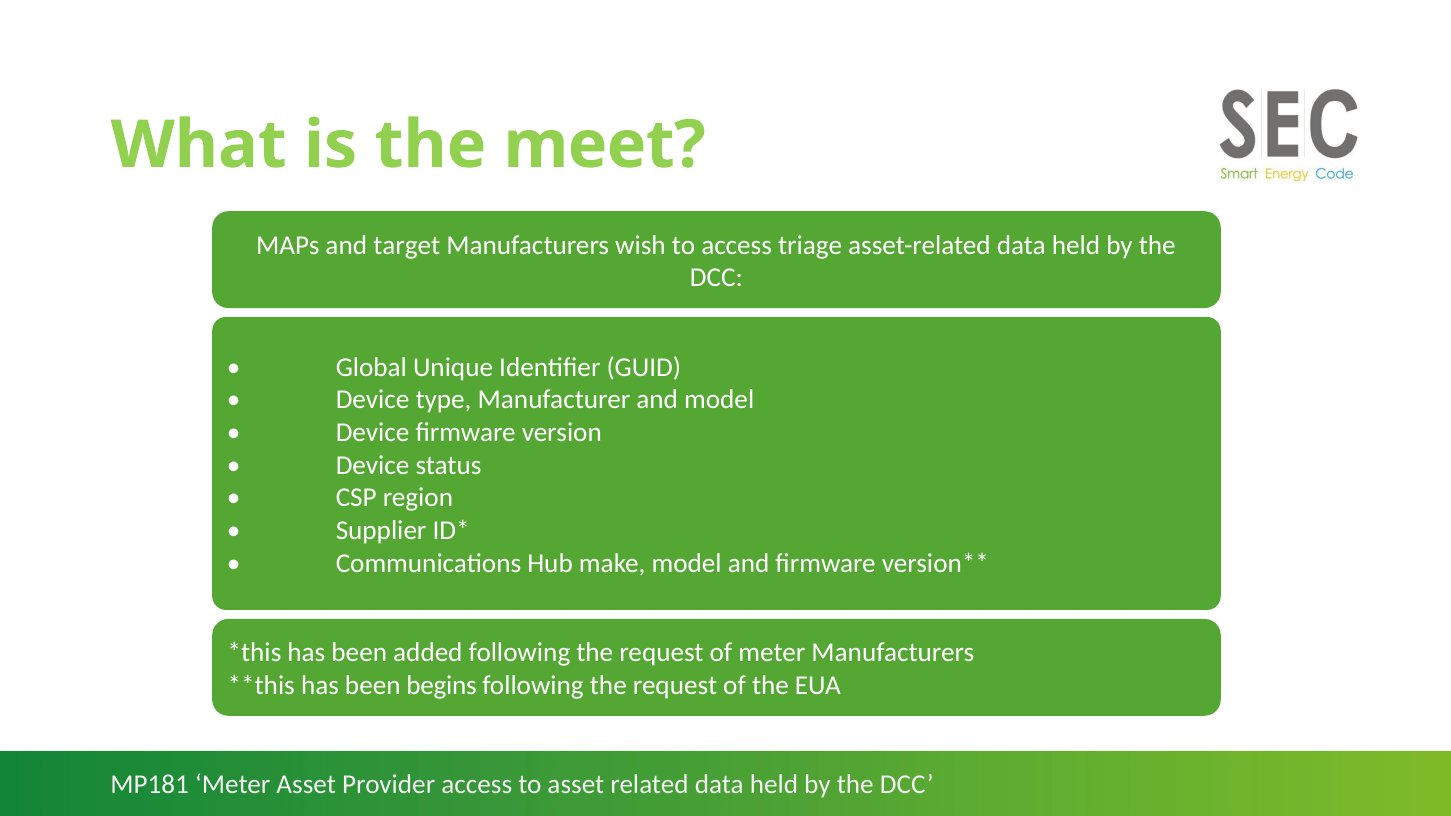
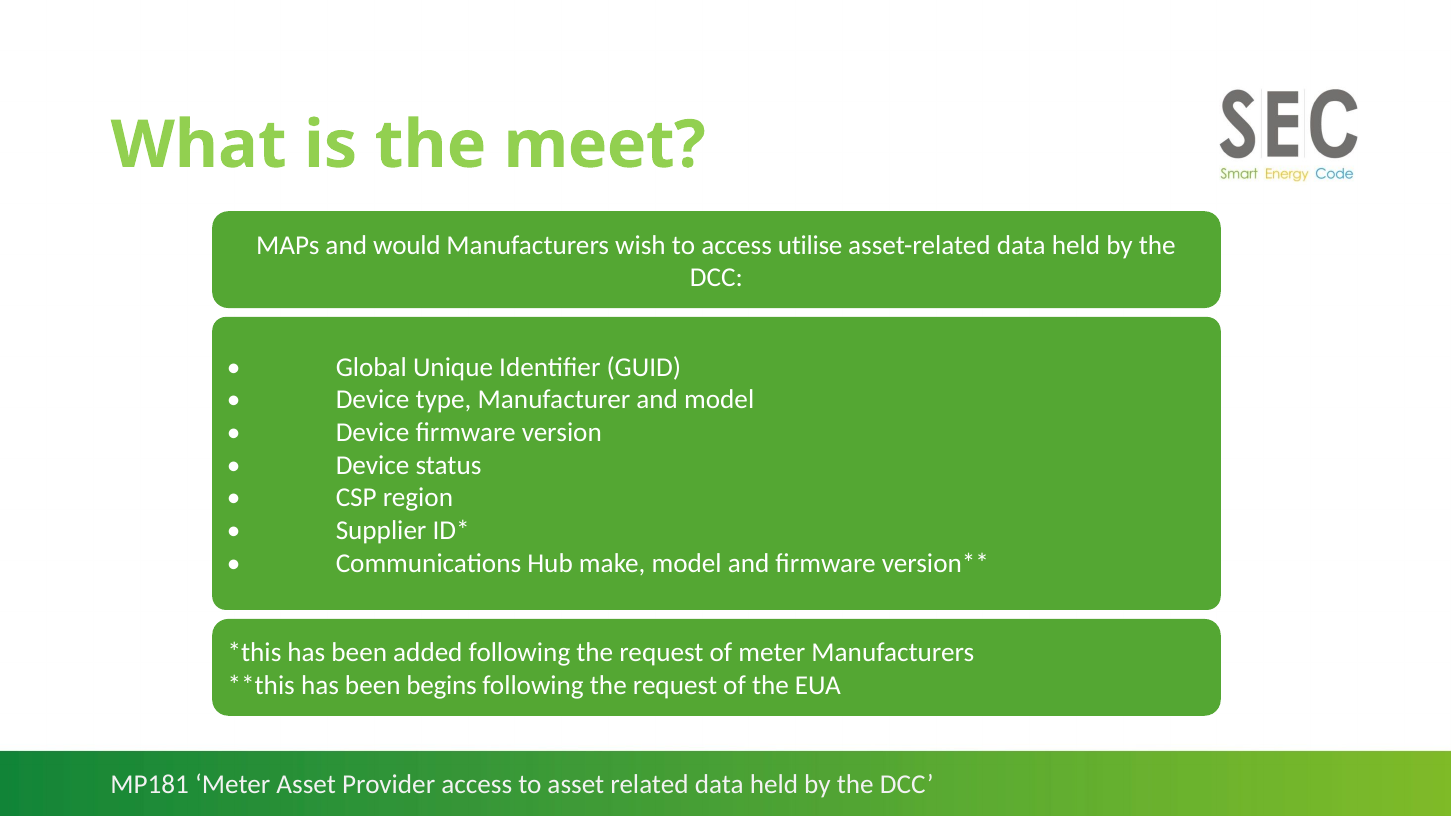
target: target -> would (407, 245)
triage: triage -> utilise (810, 245)
